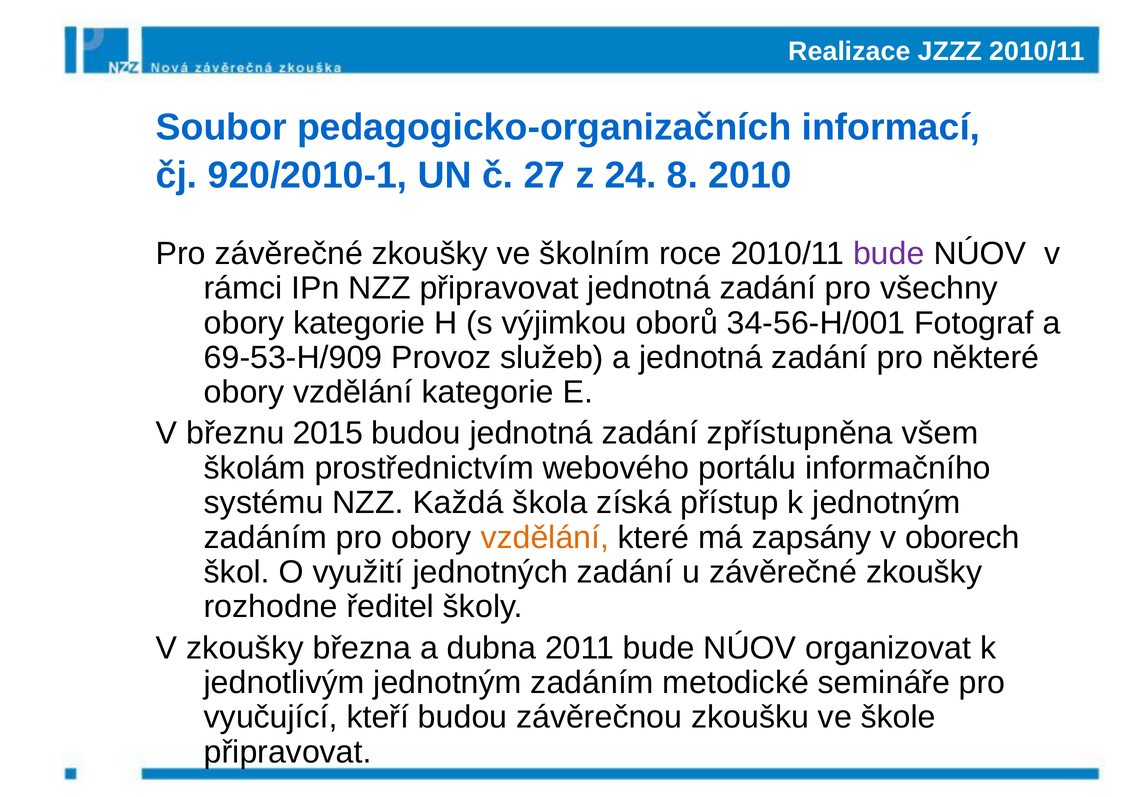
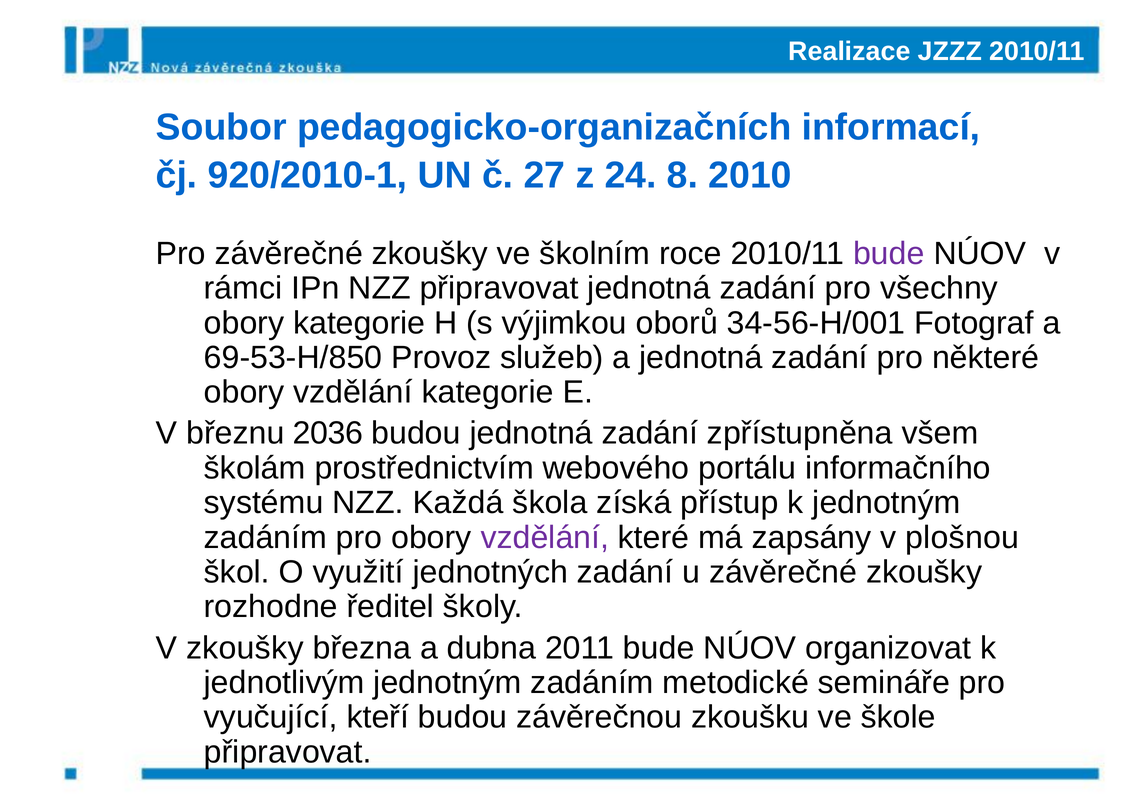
69-53-H/909: 69-53-H/909 -> 69-53-H/850 (293, 358)
2015: 2015 -> 2036 (328, 433)
vzdělání colour: orange -> purple (545, 537)
oborech: oborech -> plošnou (962, 537)
